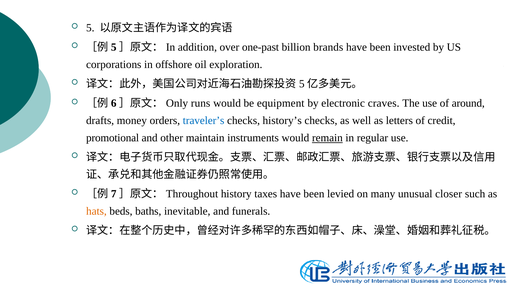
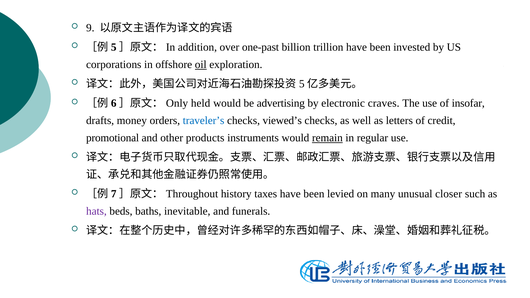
5: 5 -> 9 (90, 28)
brands: brands -> trillion (328, 47)
oil underline: none -> present (201, 64)
runs: runs -> held (201, 103)
equipment: equipment -> advertising (281, 103)
around: around -> insofar (468, 103)
history’s: history’s -> viewed’s (282, 121)
maintain: maintain -> products (205, 138)
hats colour: orange -> purple (96, 211)
